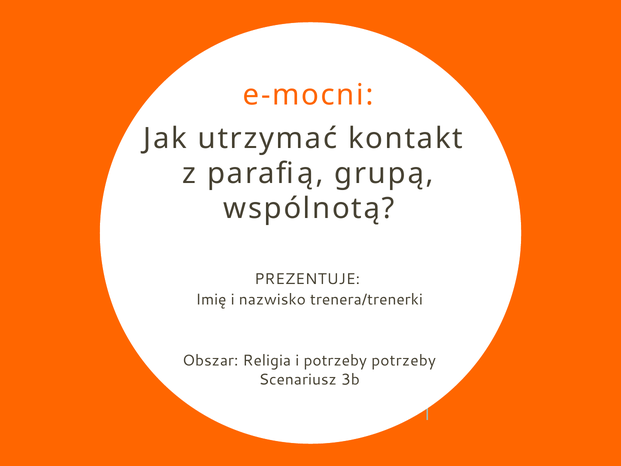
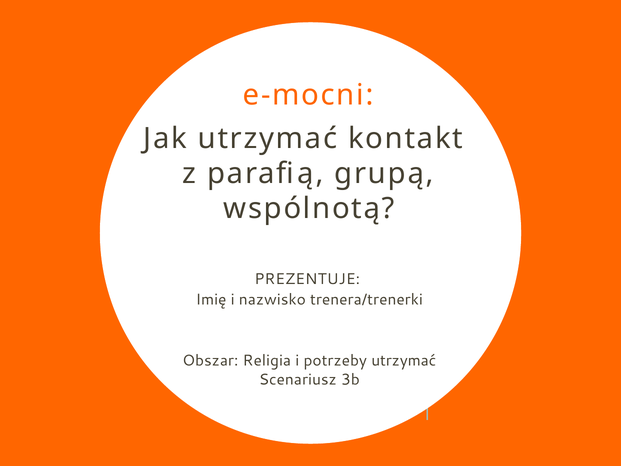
potrzeby potrzeby: potrzeby -> utrzymać (404, 361)
